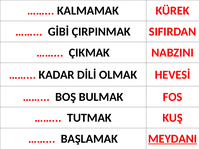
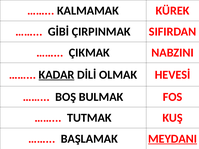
KADAR underline: none -> present (57, 75)
